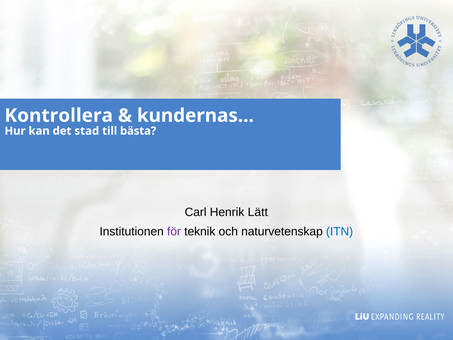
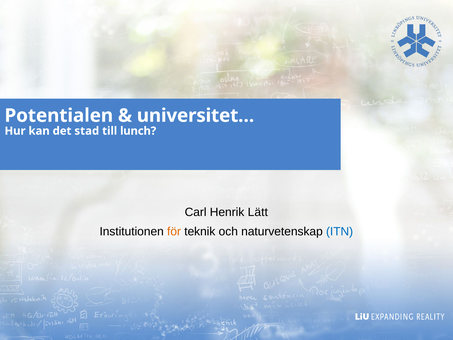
Kontrollera: Kontrollera -> Potentialen (59, 116)
kundernas…: kundernas… -> universitet… (196, 116)
bästa: bästa -> lunch (138, 131)
för colour: purple -> orange (174, 231)
